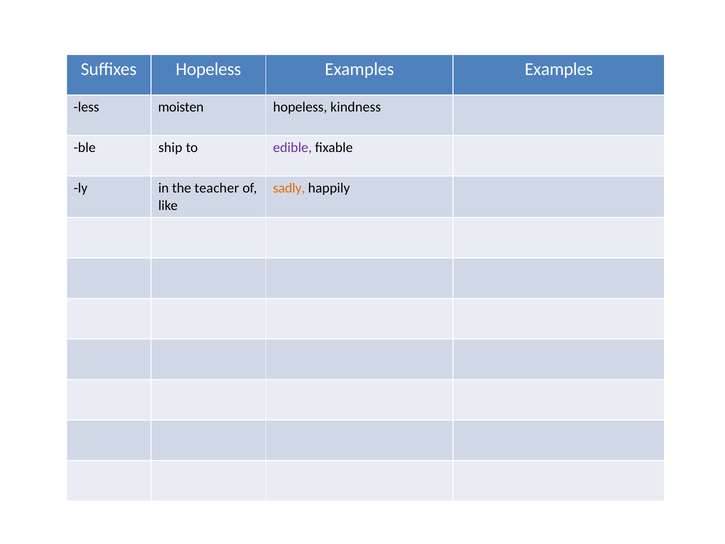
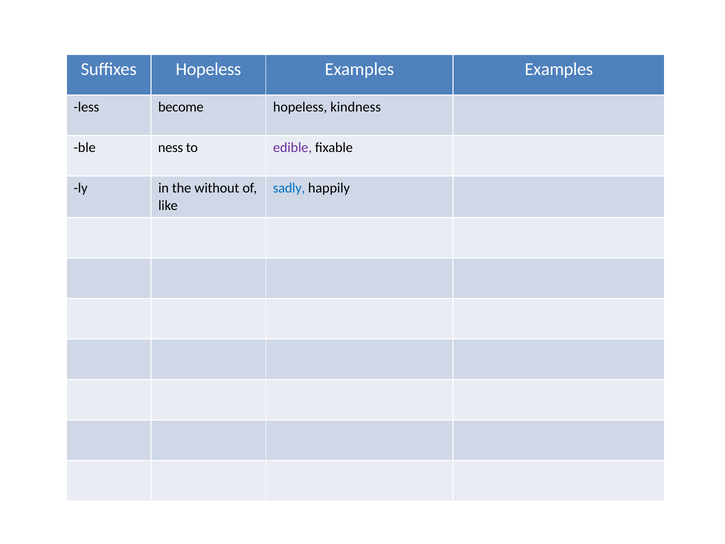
moisten: moisten -> become (181, 107)
ship: ship -> ness (171, 148)
teacher: teacher -> without (217, 188)
sadly colour: orange -> blue (289, 188)
